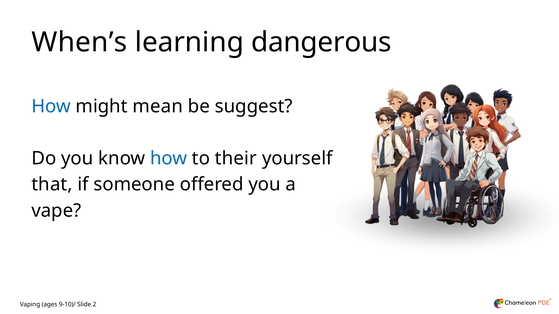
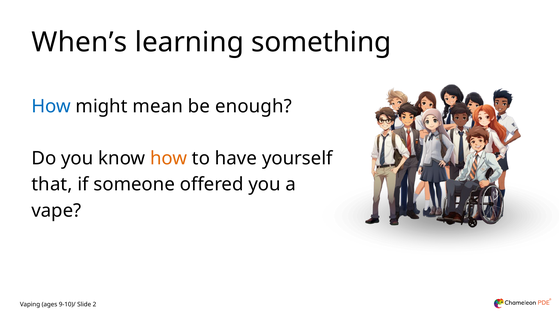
dangerous: dangerous -> something (321, 42)
suggest: suggest -> enough (254, 107)
how colour: blue -> orange (169, 159)
their: their -> have (236, 159)
